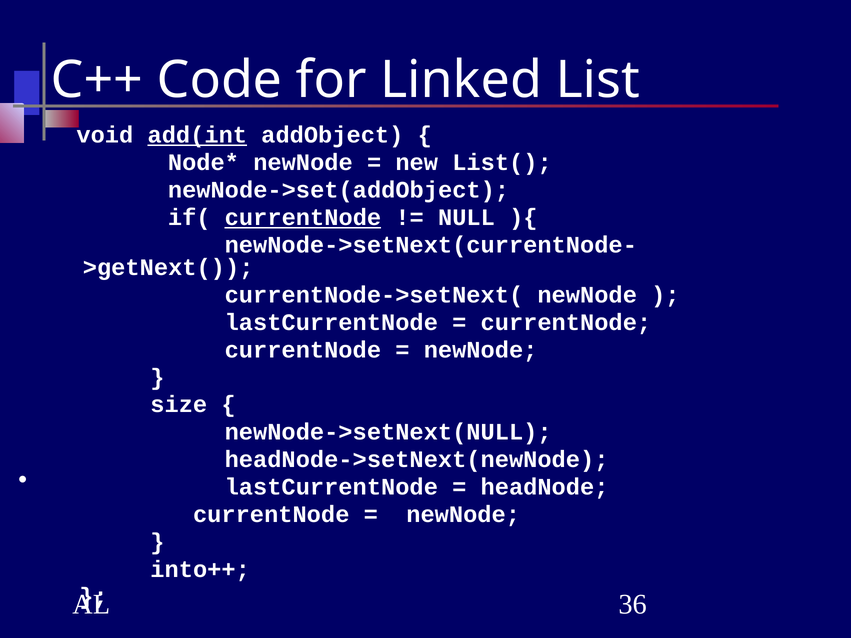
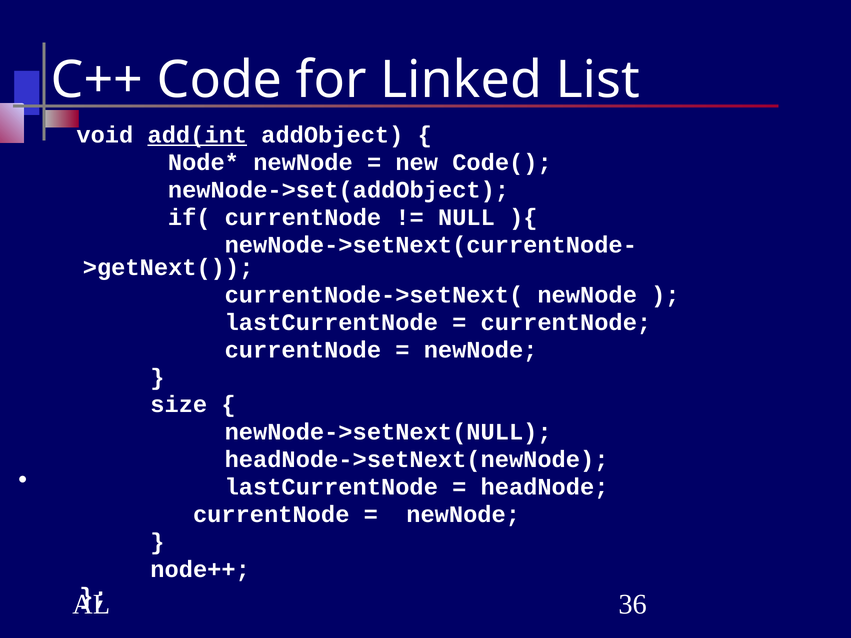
List(: List( -> Code( (502, 163)
currentNode underline: present -> none (303, 217)
into++: into++ -> node++ (200, 569)
